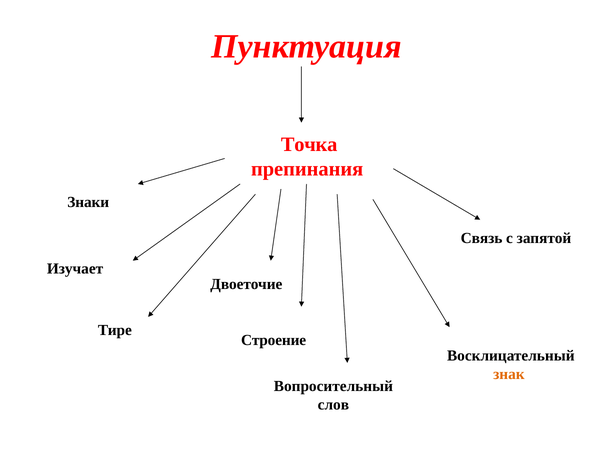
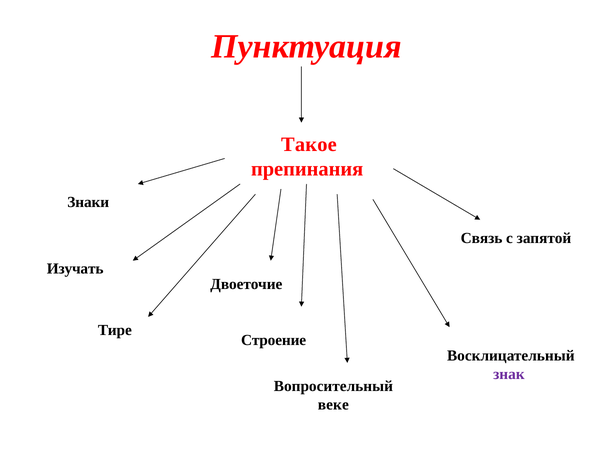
Точка: Точка -> Такое (309, 144)
Изучает: Изучает -> Изучать (75, 269)
знак colour: orange -> purple (509, 374)
слов: слов -> веке (333, 405)
